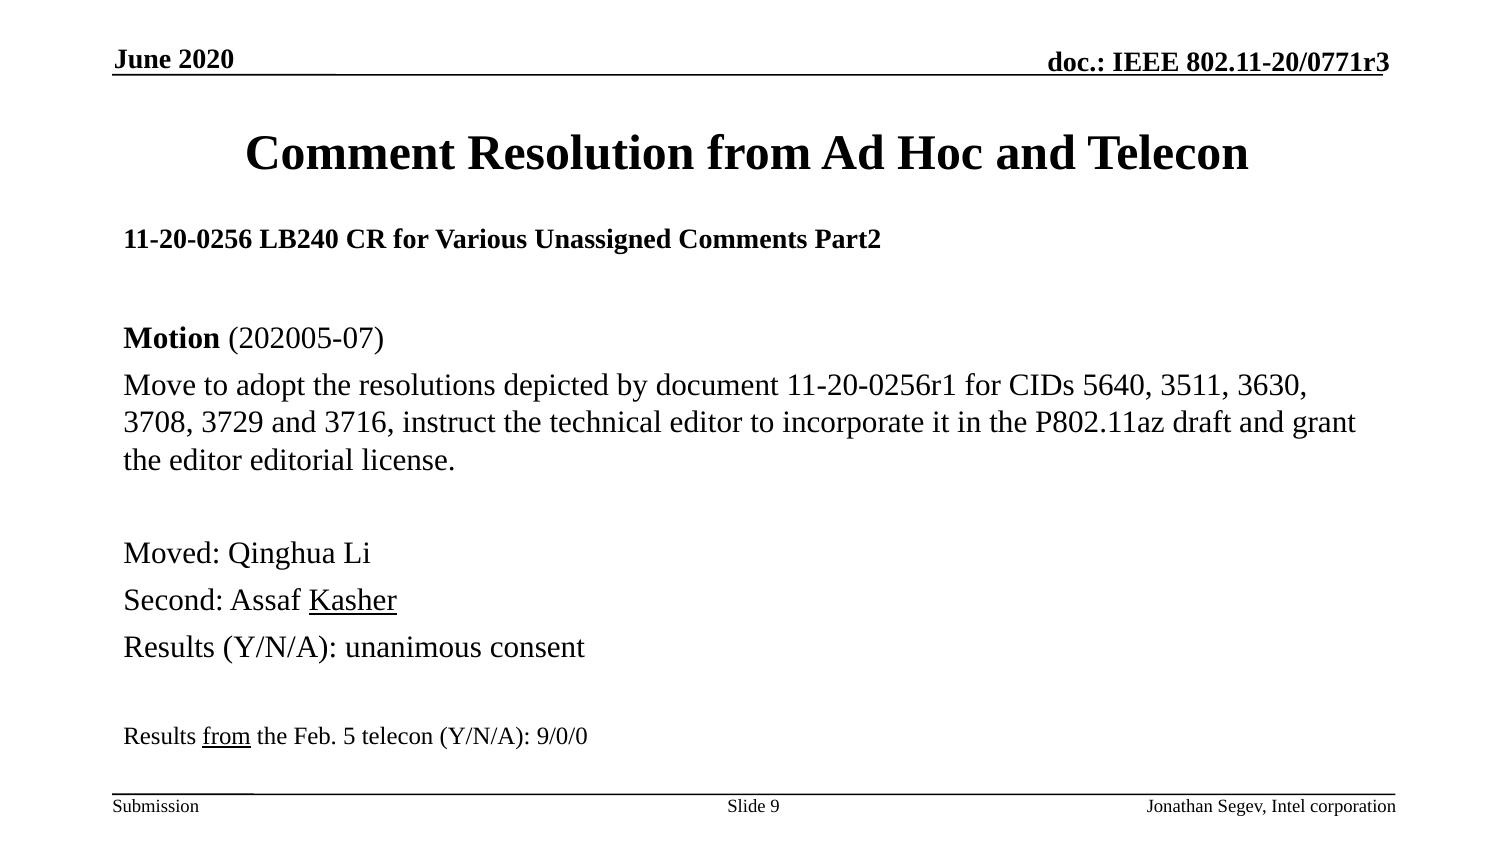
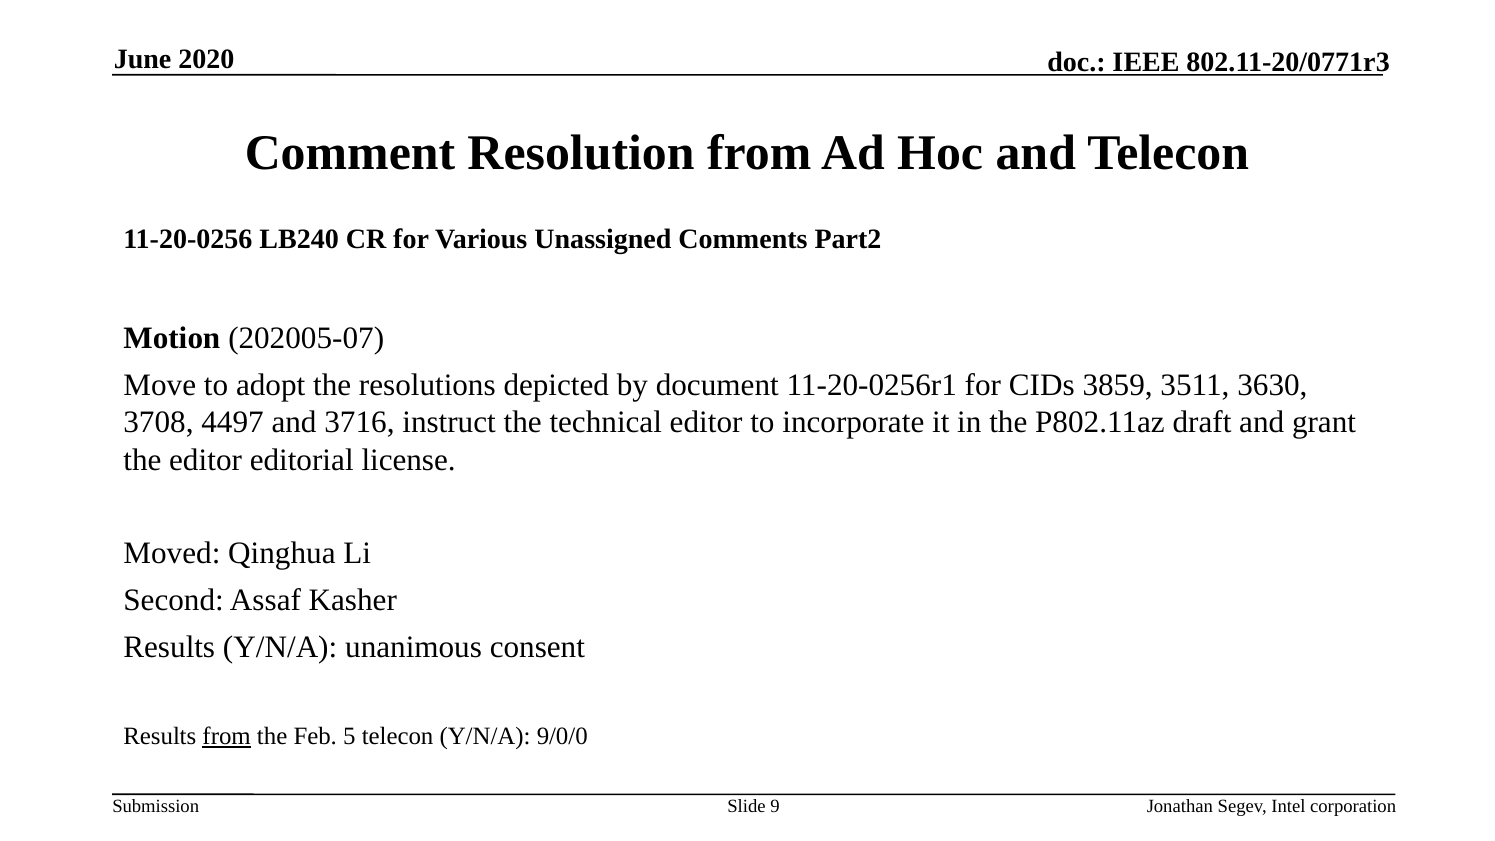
5640: 5640 -> 3859 (1118, 385)
3729: 3729 -> 4497 (233, 423)
Kasher underline: present -> none (353, 600)
